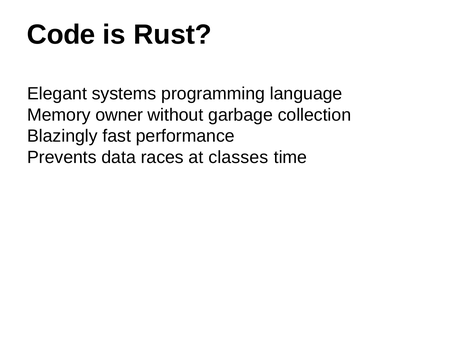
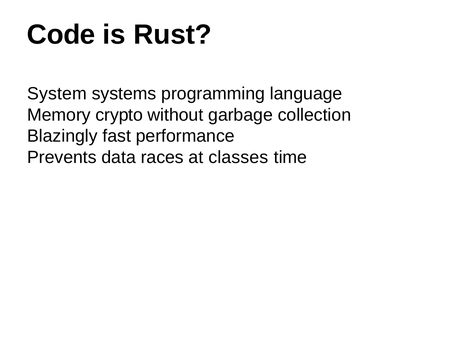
Elegant: Elegant -> System (57, 94)
owner: owner -> crypto (119, 115)
